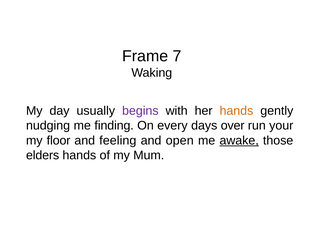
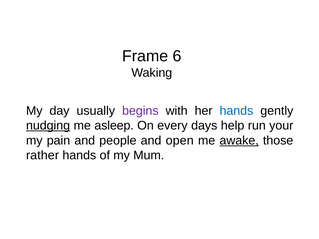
7: 7 -> 6 (177, 56)
hands colour: orange -> blue (236, 111)
nudging underline: none -> present (48, 126)
ﬁnding: ﬁnding -> asleep (114, 126)
over: over -> help (233, 126)
ﬂoor: ﬂoor -> pain (58, 141)
feeling: feeling -> people (118, 141)
elders: elders -> rather (42, 156)
